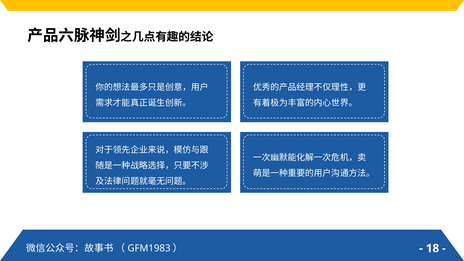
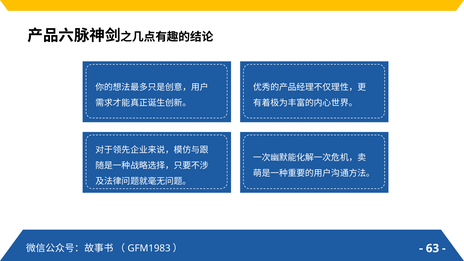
18: 18 -> 63 (433, 248)
